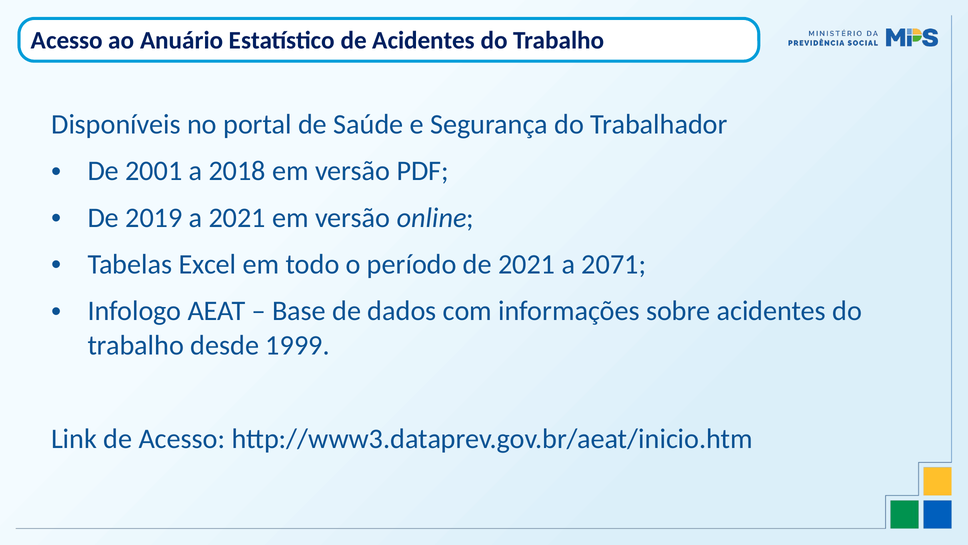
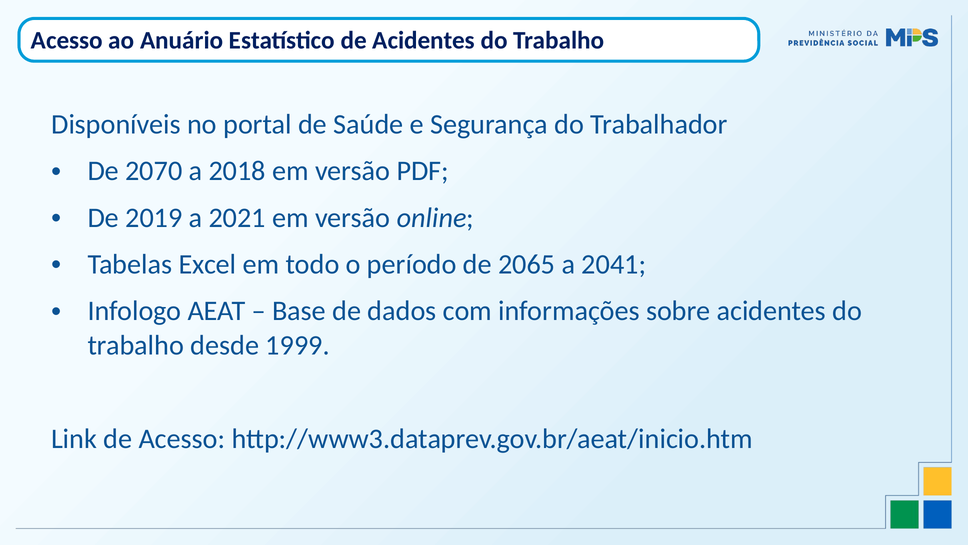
2001: 2001 -> 2070 (154, 171)
de 2021: 2021 -> 2065 (527, 264)
2071: 2071 -> 2041 (614, 264)
